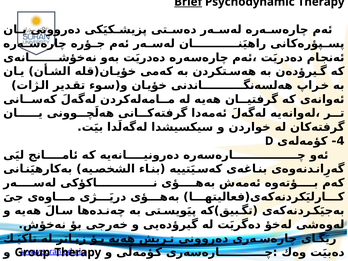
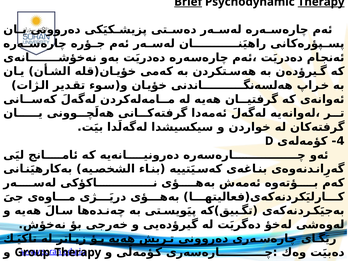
Therapy underline: none -> present (321, 2)
